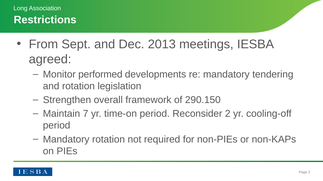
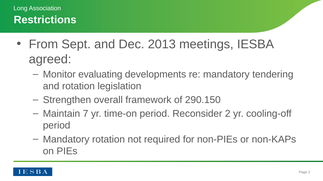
performed: performed -> evaluating (100, 75)
